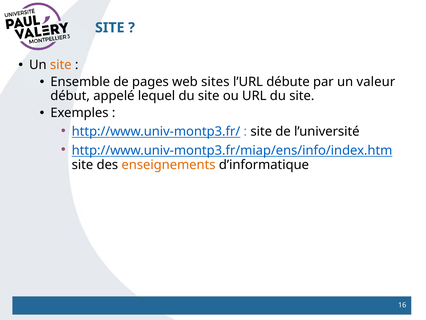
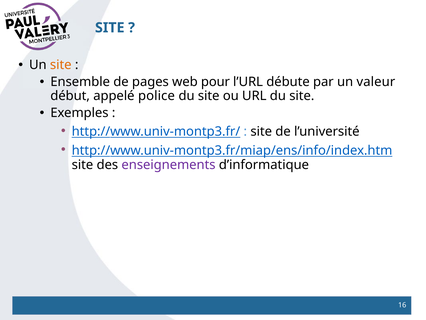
sites: sites -> pour (215, 82)
lequel: lequel -> police (156, 96)
enseignements colour: orange -> purple (169, 165)
